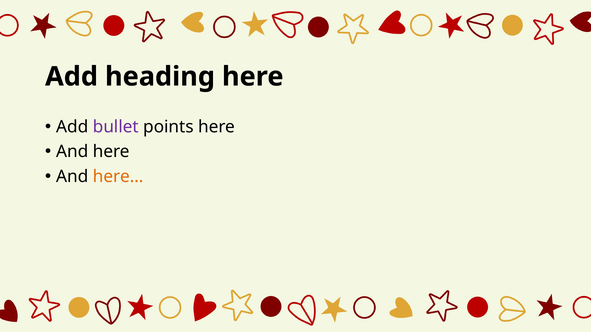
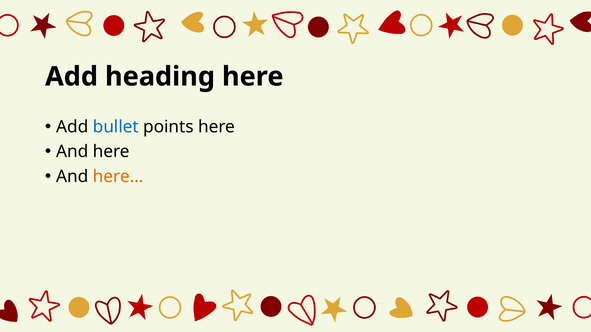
bullet colour: purple -> blue (116, 127)
